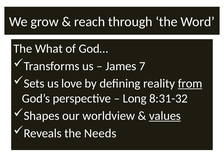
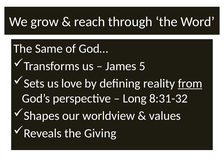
What: What -> Same (49, 49)
7: 7 -> 5 (142, 66)
values underline: present -> none (165, 116)
Needs: Needs -> Giving (100, 133)
